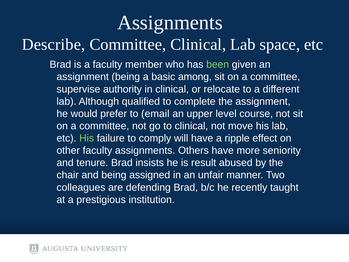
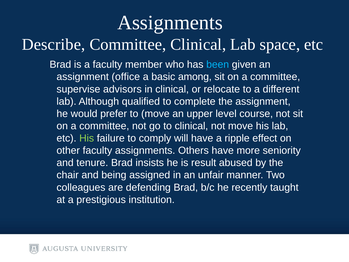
been colour: light green -> light blue (218, 65)
assignment being: being -> office (126, 77)
authority: authority -> advisors (122, 89)
to email: email -> move (155, 114)
